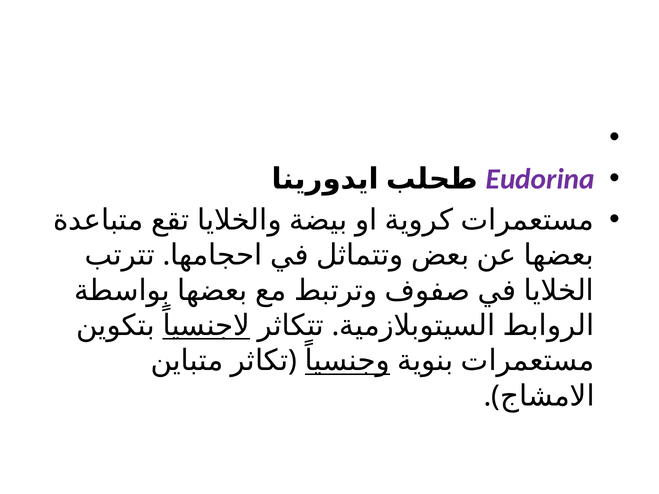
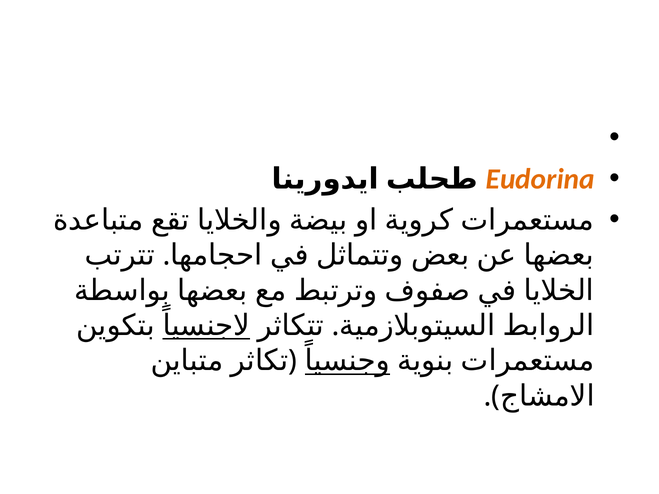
Eudorina colour: purple -> orange (540, 179)
